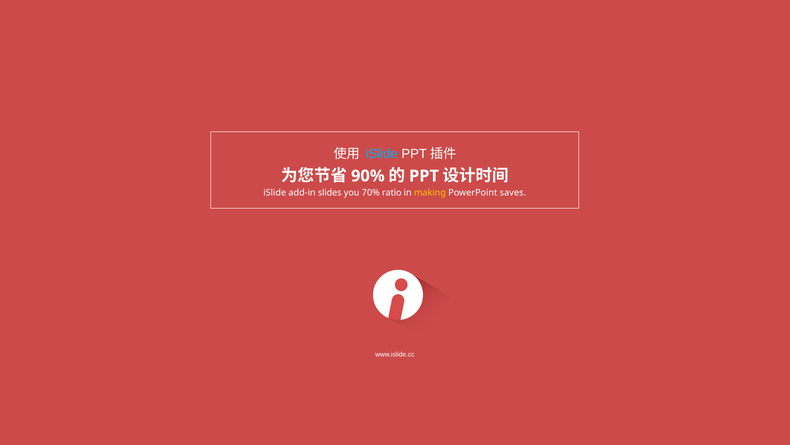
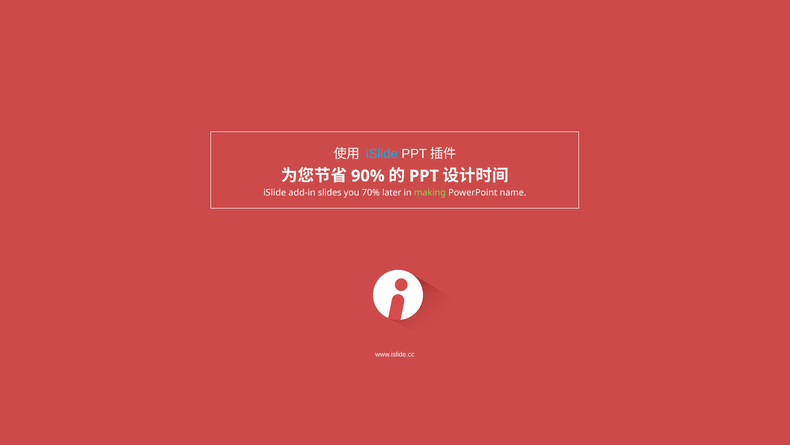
ratio: ratio -> later (392, 193)
making colour: yellow -> light green (430, 193)
saves: saves -> name (513, 193)
